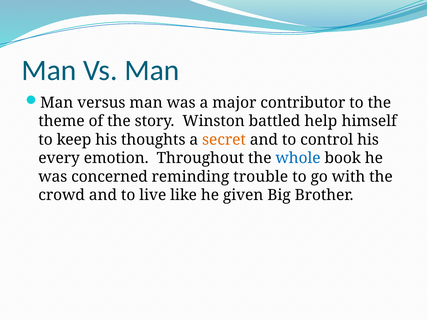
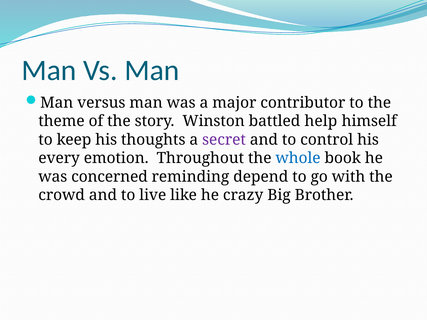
secret colour: orange -> purple (224, 140)
trouble: trouble -> depend (261, 177)
given: given -> crazy (243, 195)
